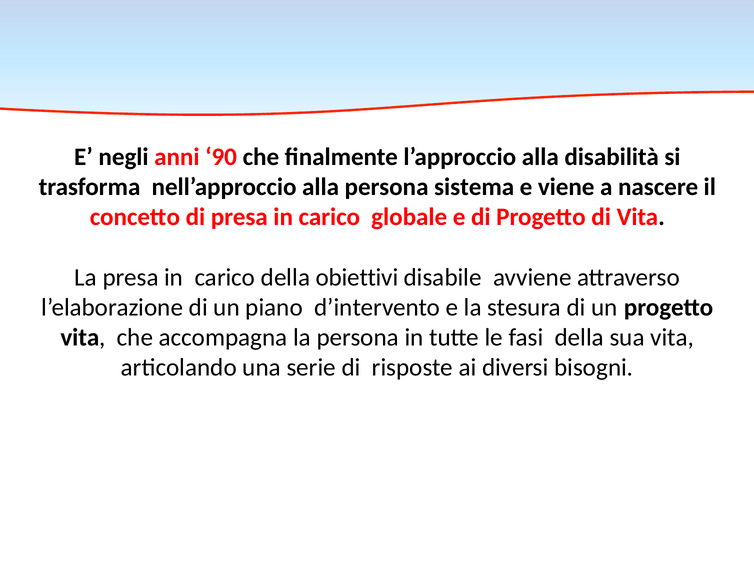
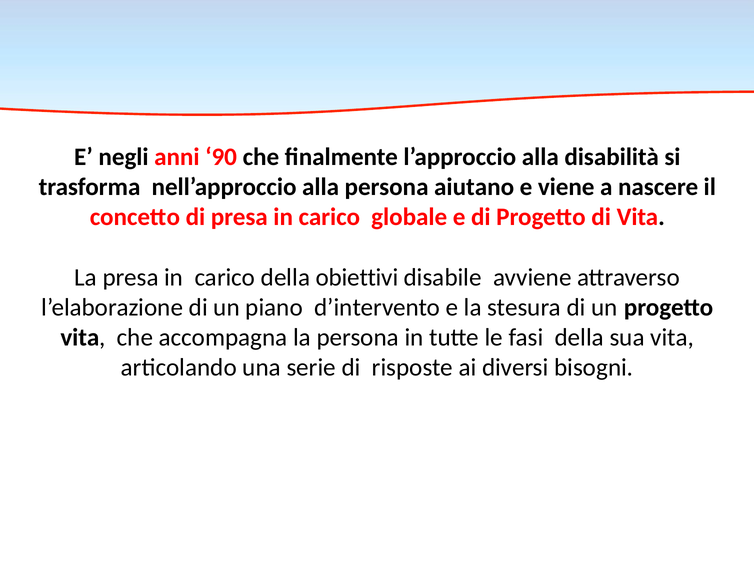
sistema: sistema -> aiutano (474, 187)
